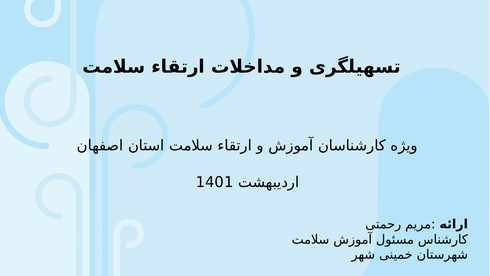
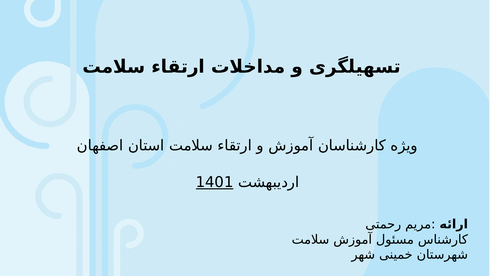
1401 underline: none -> present (215, 182)
